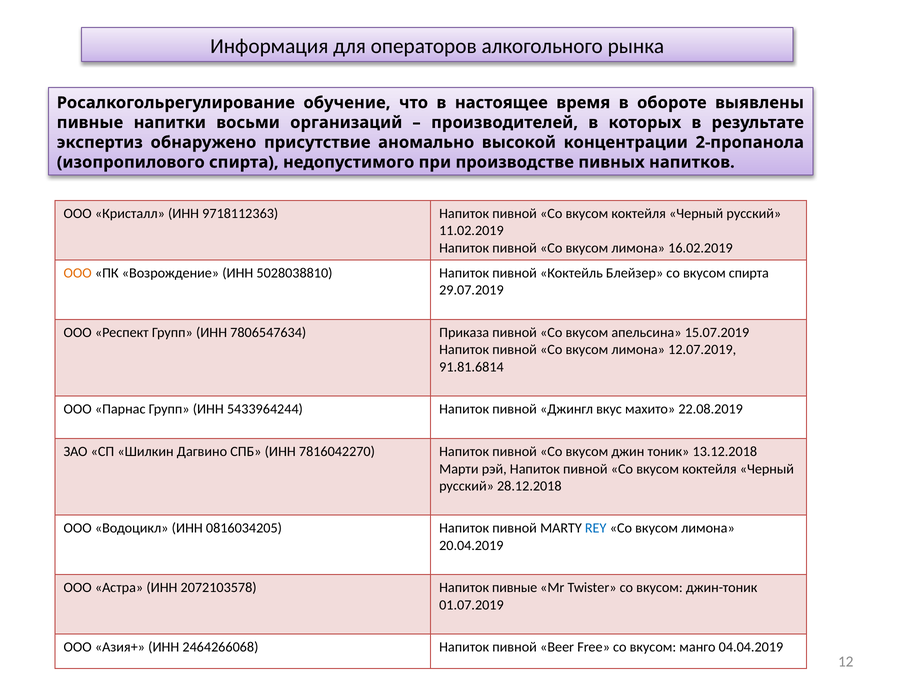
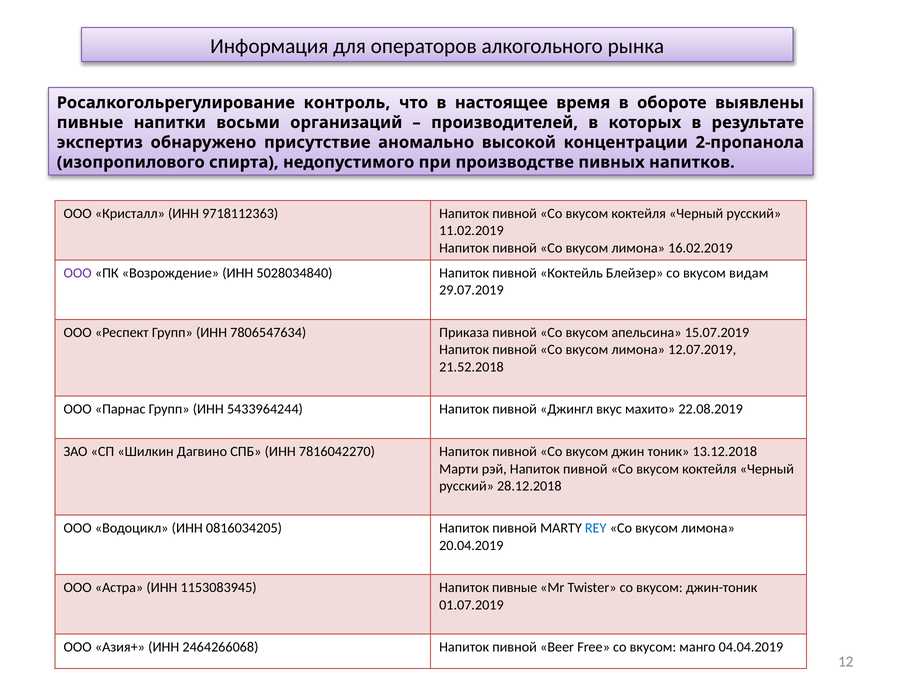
обучение: обучение -> контроль (347, 103)
ООО colour: orange -> purple (78, 273)
5028038810: 5028038810 -> 5028034840 (294, 273)
вкусом спирта: спирта -> видам (749, 273)
91.81.6814: 91.81.6814 -> 21.52.2018 (471, 367)
2072103578: 2072103578 -> 1153083945 (219, 588)
